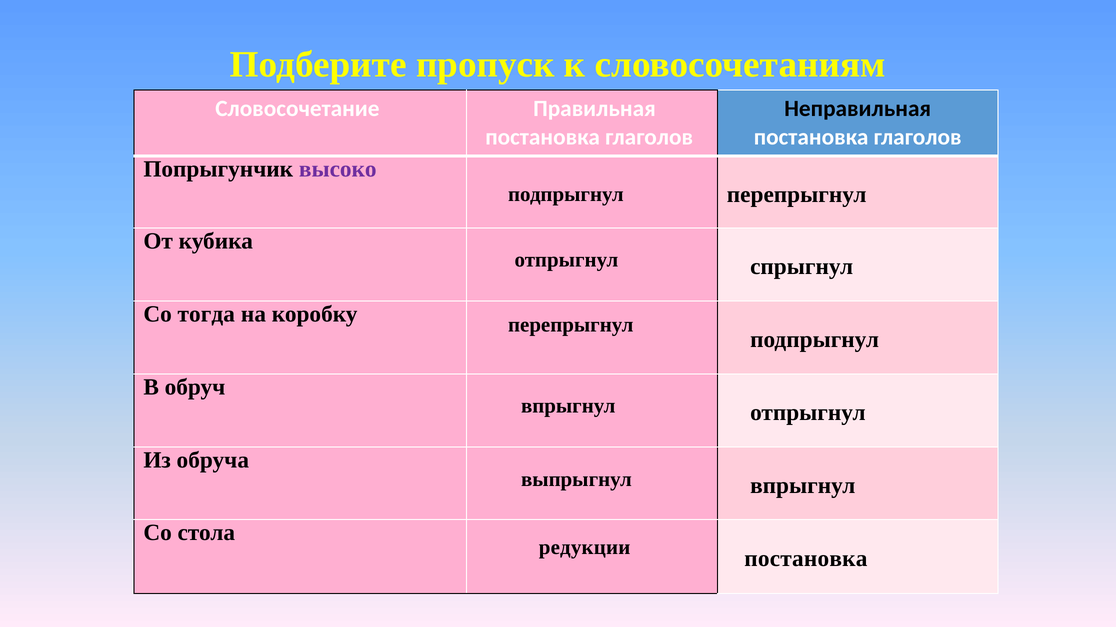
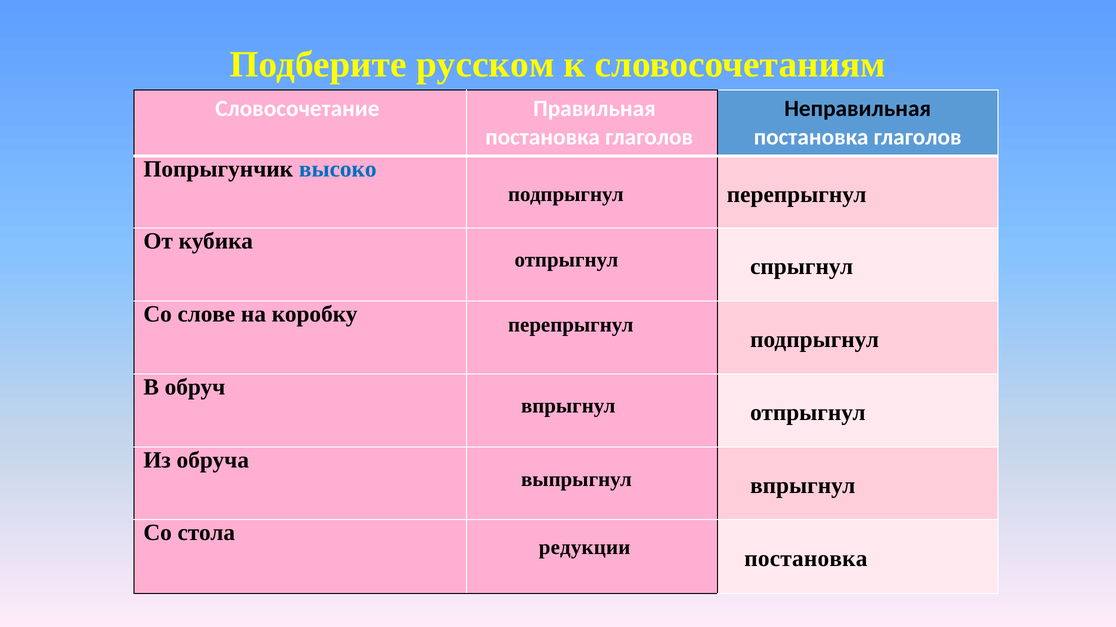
пропуск: пропуск -> русском (485, 65)
высоко colour: purple -> blue (338, 169)
тогда: тогда -> слове (206, 314)
